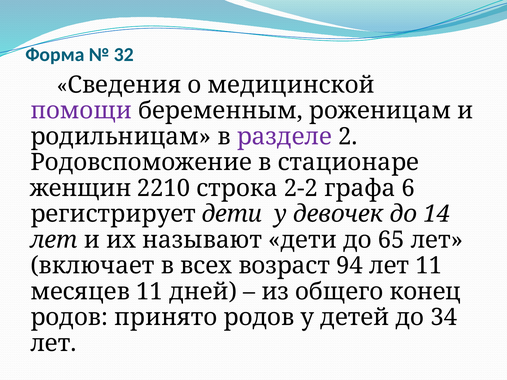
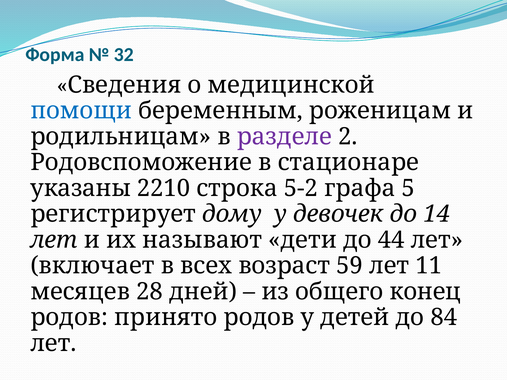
помощи colour: purple -> blue (81, 111)
женщин: женщин -> указаны (81, 188)
2-2: 2-2 -> 5-2 (301, 188)
6: 6 -> 5 (408, 188)
регистрирует дети: дети -> дому (232, 214)
65: 65 -> 44 (391, 240)
94: 94 -> 59 (350, 266)
месяцев 11: 11 -> 28 (150, 292)
34: 34 -> 84 (444, 318)
